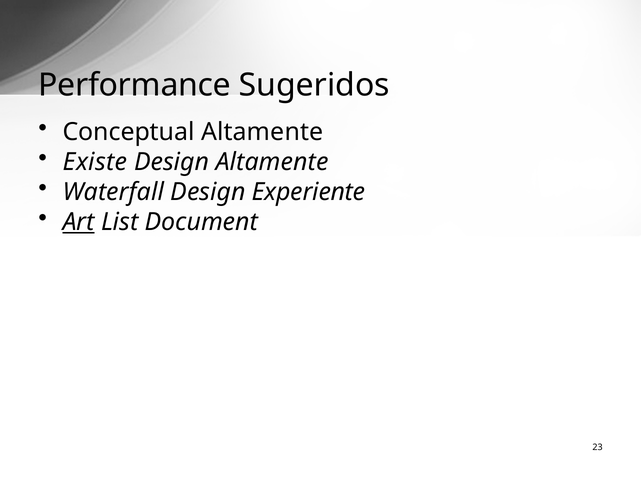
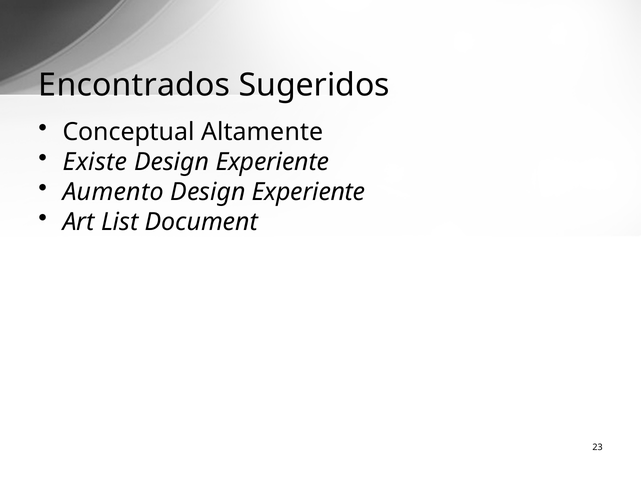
Performance: Performance -> Encontrados (134, 85)
Altamente: Altamente -> Experiente (272, 162)
Waterfall: Waterfall -> Aumento (113, 192)
Art underline: present -> none (79, 222)
